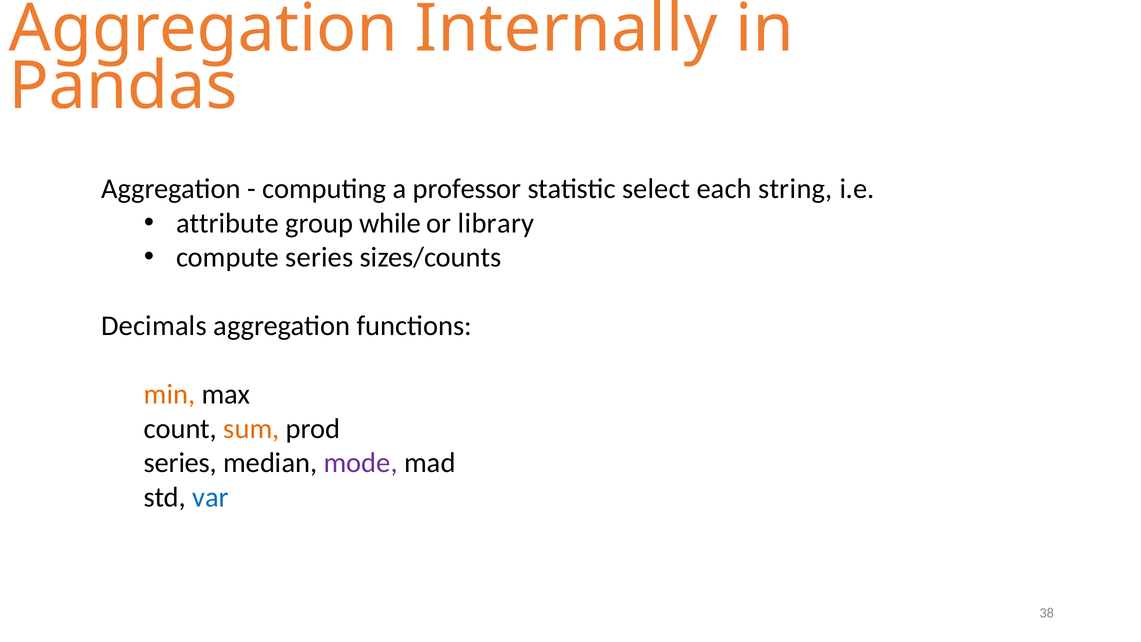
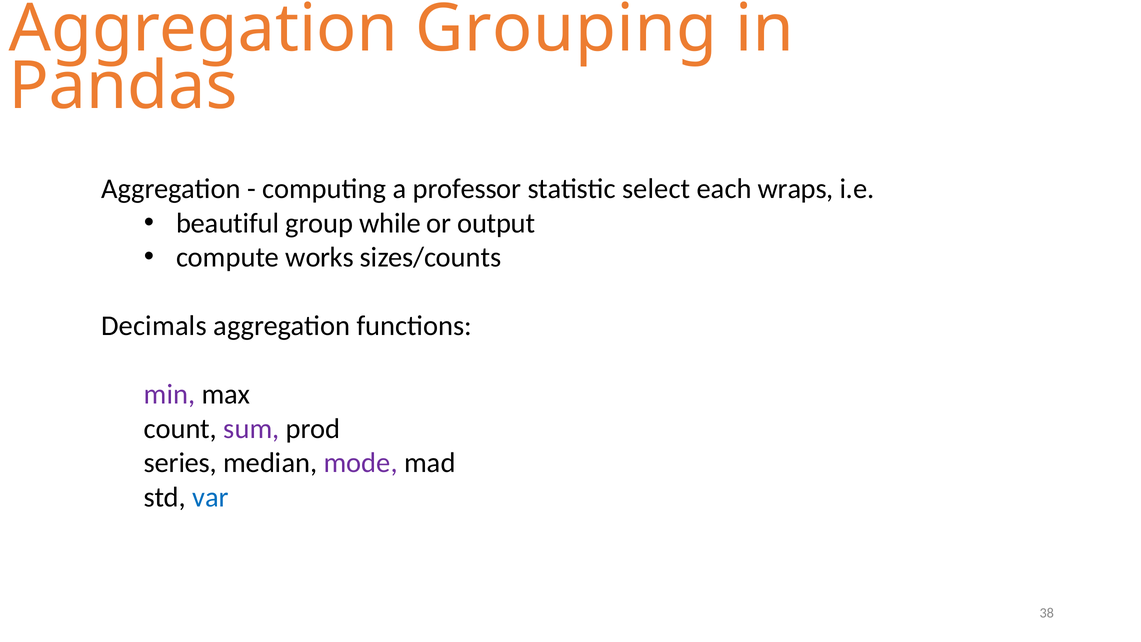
Internally: Internally -> Grouping (566, 29)
string: string -> wraps (796, 189)
attribute: attribute -> beautiful (228, 223)
library: library -> output (496, 223)
compute series: series -> works (320, 257)
min colour: orange -> purple (170, 394)
sum colour: orange -> purple (251, 429)
